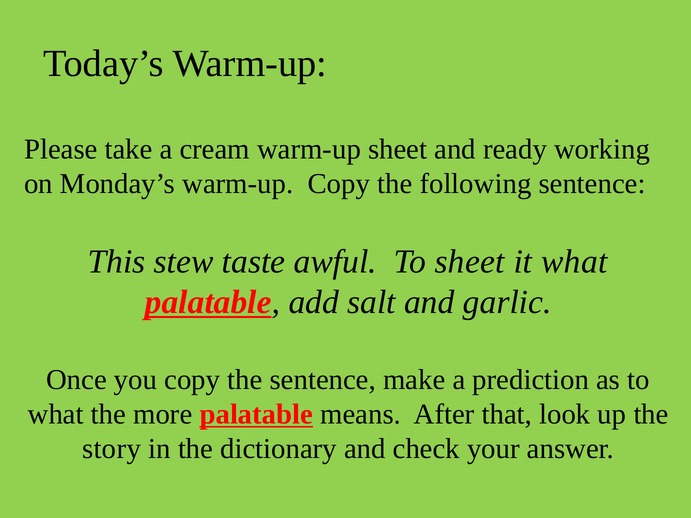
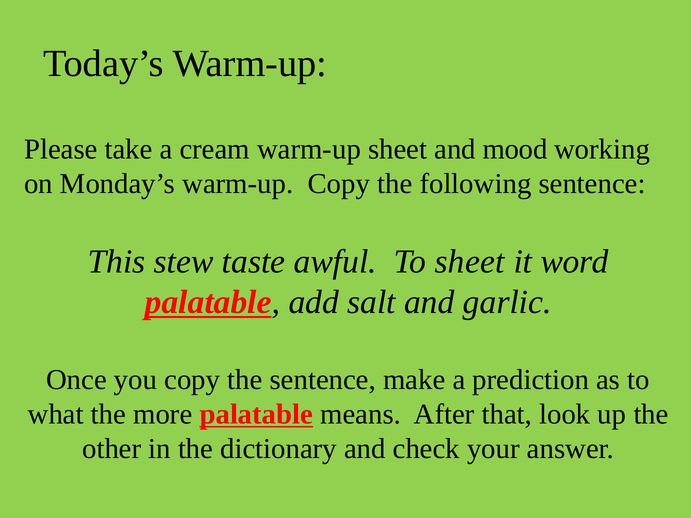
ready: ready -> mood (515, 149)
it what: what -> word (575, 262)
story: story -> other (112, 449)
